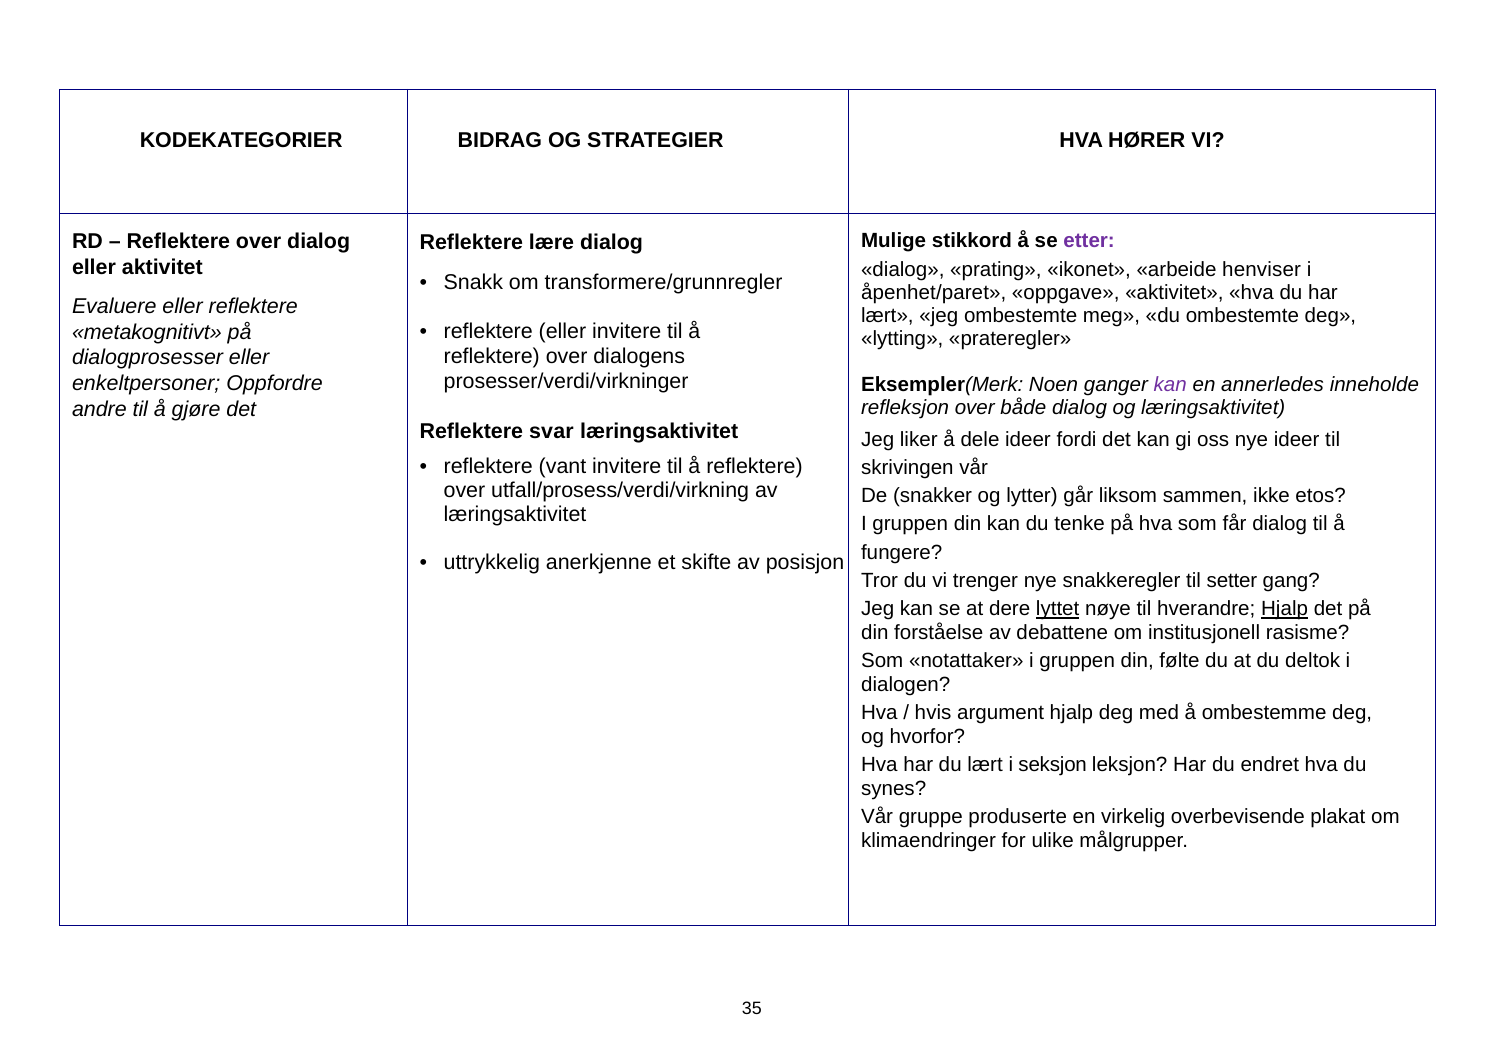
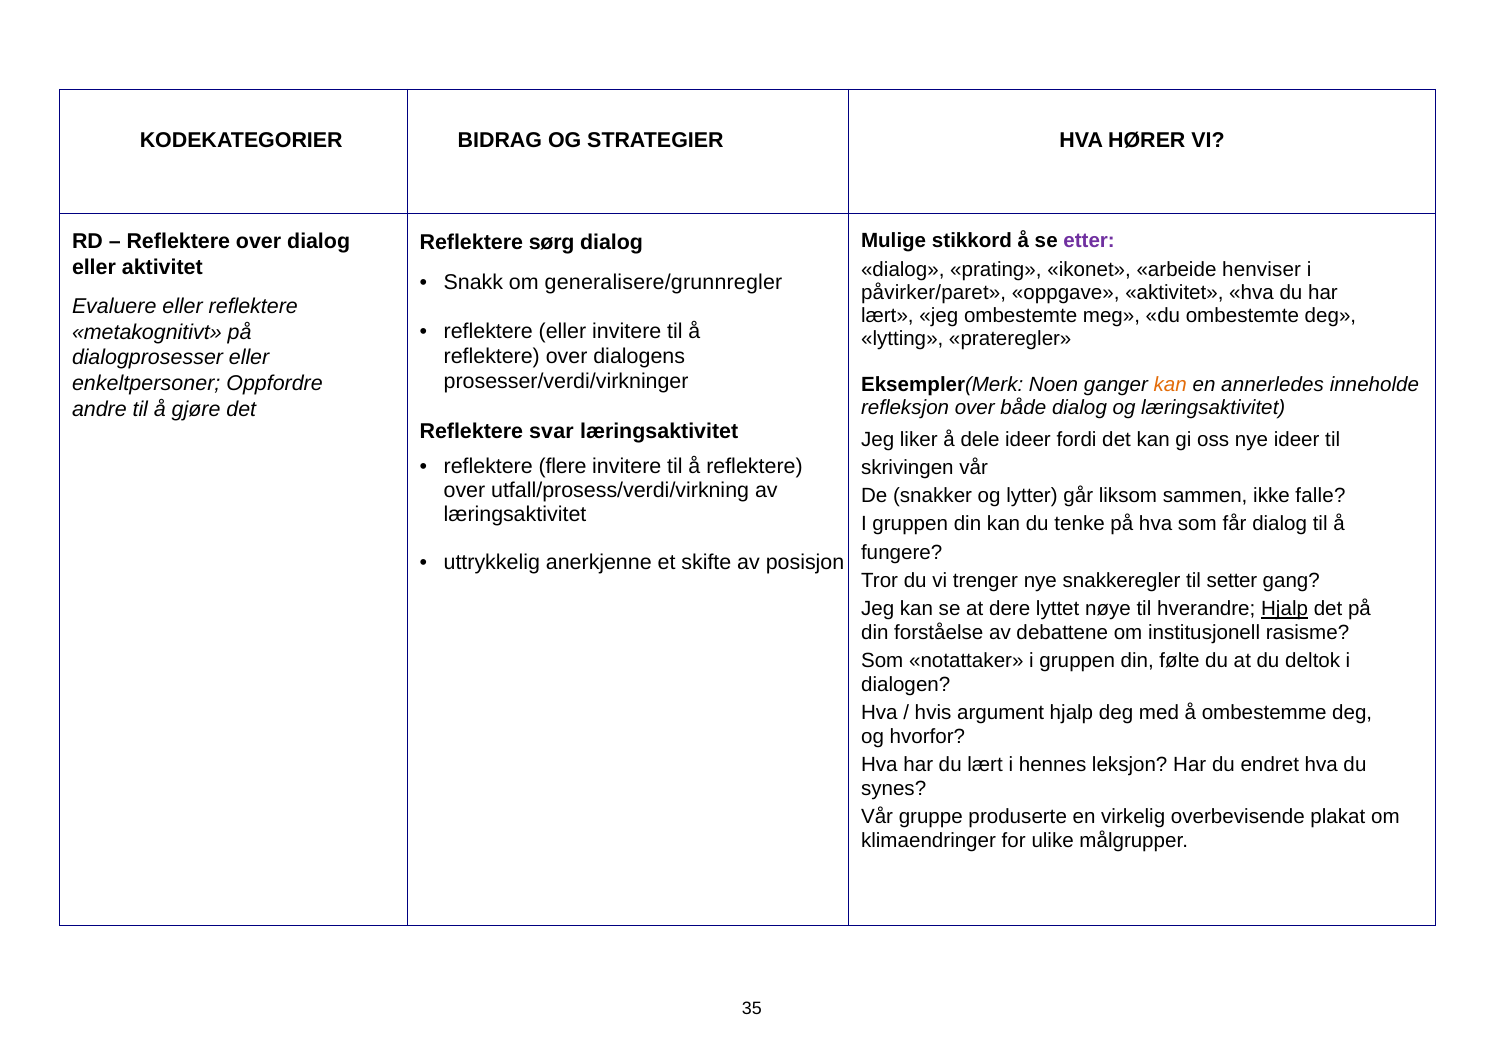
lære: lære -> sørg (552, 243)
transformere/grunnregler: transformere/grunnregler -> generalisere/grunnregler (664, 283)
åpenhet/paret: åpenhet/paret -> påvirker/paret (934, 293)
kan colour: purple -> orange (1170, 385)
vant: vant -> flere (563, 466)
etos: etos -> falle (1321, 496)
lyttet underline: present -> none (1058, 609)
seksjon: seksjon -> hennes (1053, 765)
